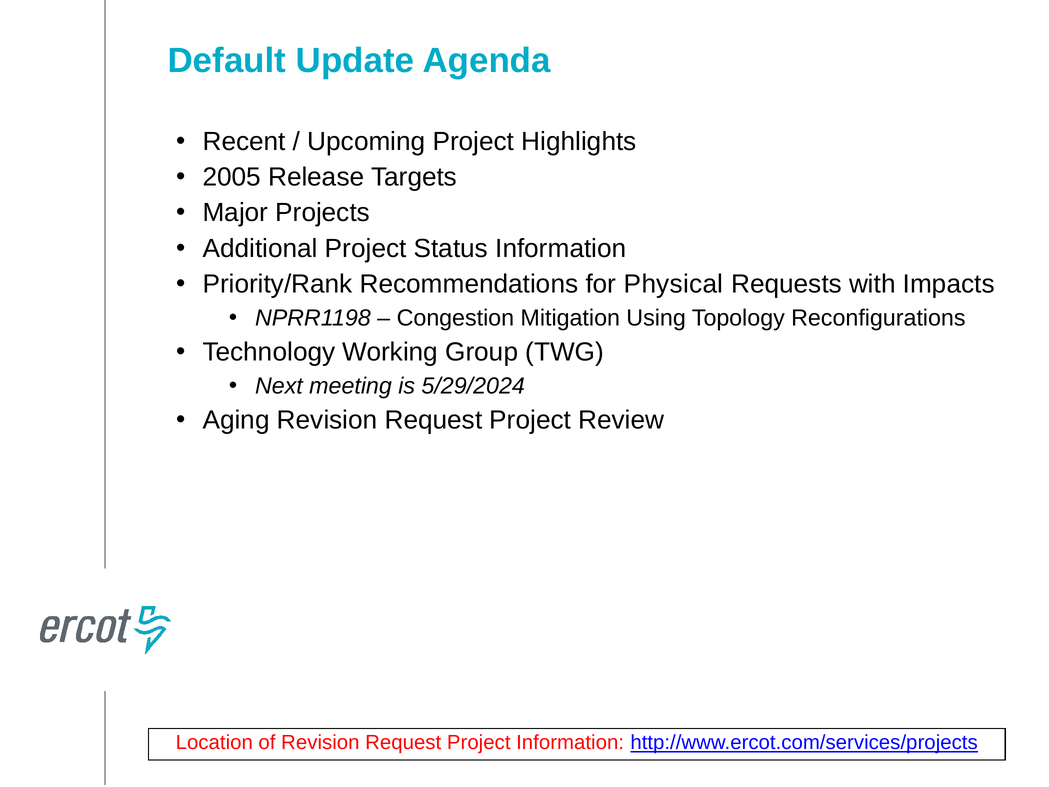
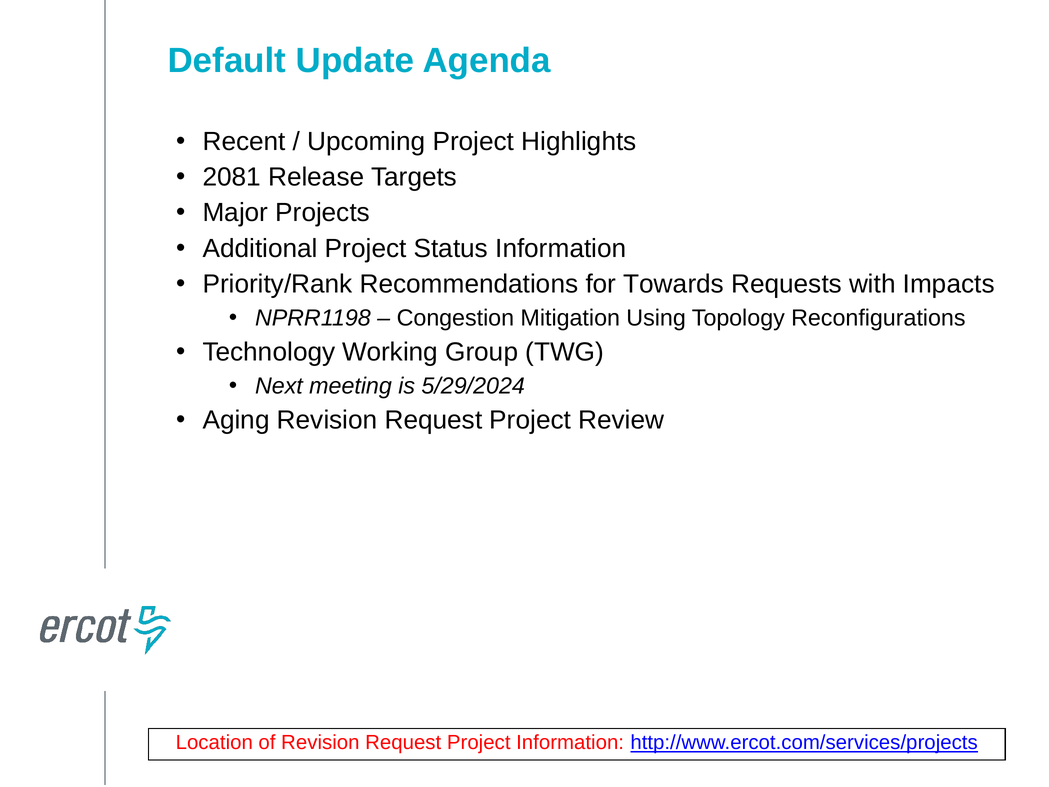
2005: 2005 -> 2081 (232, 177)
Physical: Physical -> Towards (674, 284)
